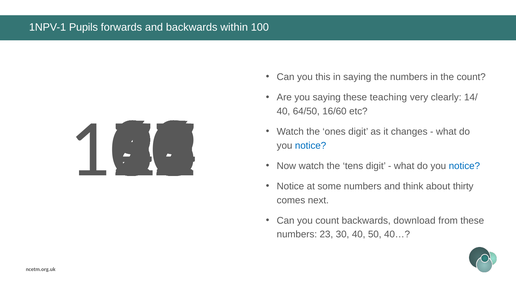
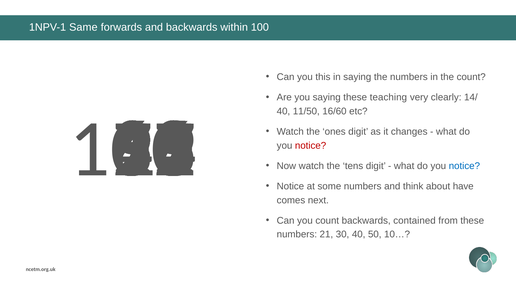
Pupils: Pupils -> Same (83, 27)
64/50: 64/50 -> 11/50 (306, 111)
notice colour: blue -> red (311, 146)
thirty: thirty -> have (463, 186)
download: download -> contained (414, 221)
numbers 23: 23 -> 21 (326, 235)
40…: 40… -> 10… (397, 235)
